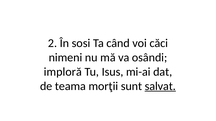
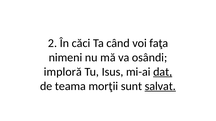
sosi: sosi -> căci (81, 43)
căci: căci -> faţa (159, 43)
dat underline: none -> present (163, 72)
